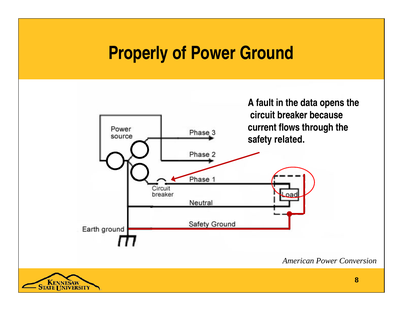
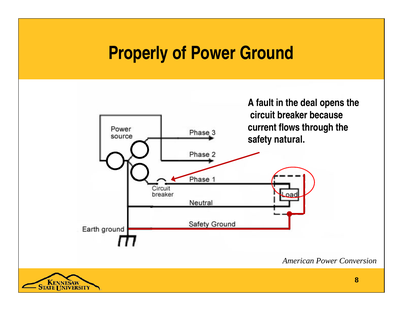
data: data -> deal (309, 103)
related: related -> natural (290, 140)
